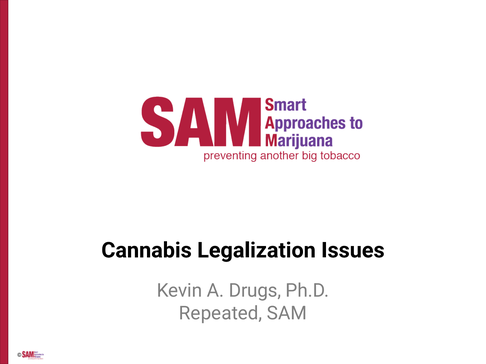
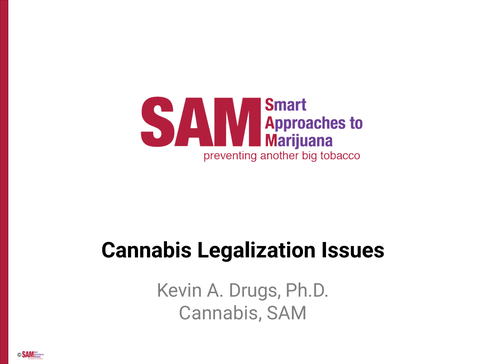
Repeated: Repeated -> Cannabis (221, 314)
